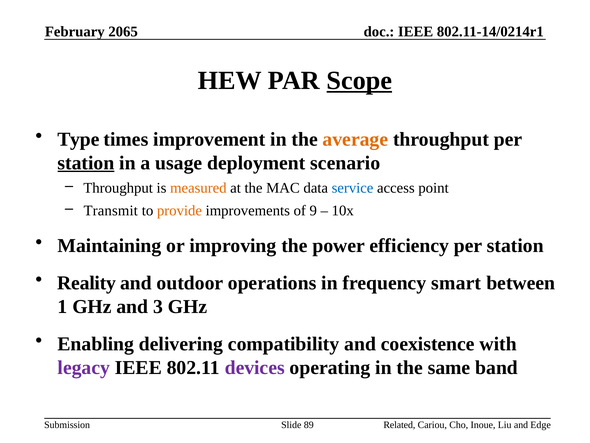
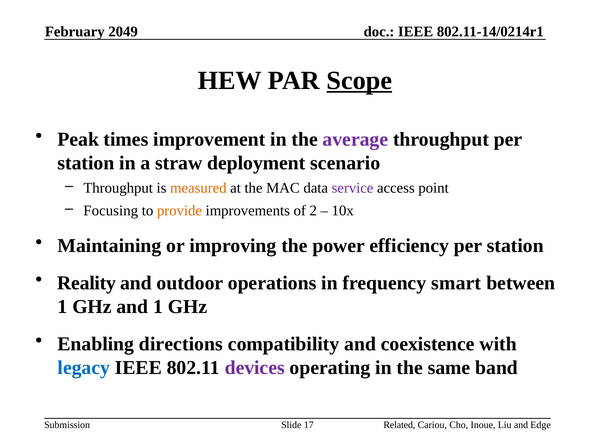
2065: 2065 -> 2049 (123, 31)
Type: Type -> Peak (78, 139)
average colour: orange -> purple (355, 139)
station underline: present -> none (86, 163)
usage: usage -> straw (179, 163)
service colour: blue -> purple (353, 188)
Transmit: Transmit -> Focusing (111, 211)
9: 9 -> 2 (313, 211)
and 3: 3 -> 1 (158, 306)
delivering: delivering -> directions (181, 344)
legacy colour: purple -> blue (84, 367)
89: 89 -> 17 (309, 424)
